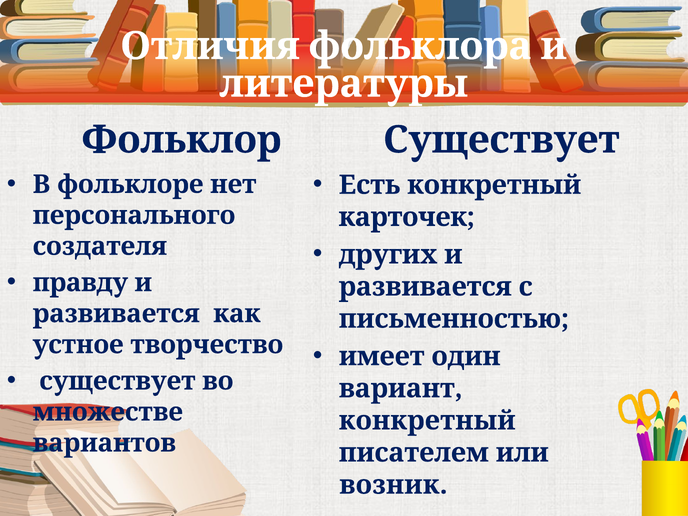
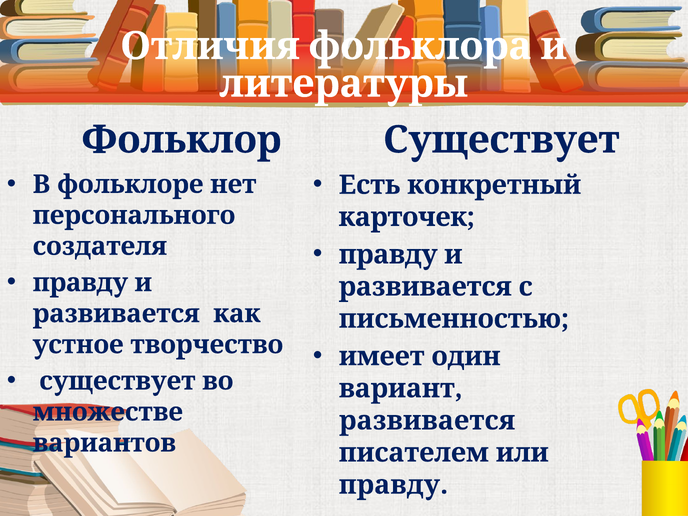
других: других -> правду (388, 255)
конкретный: конкретный -> развивается (427, 421)
возник: возник -> правду (393, 485)
